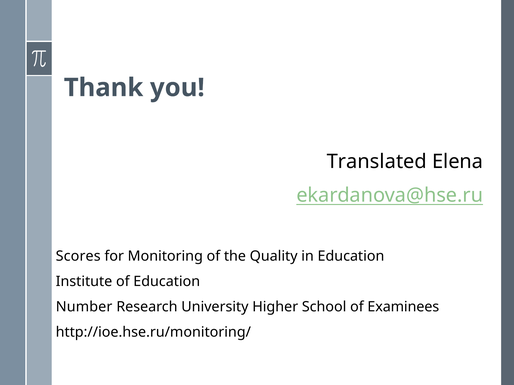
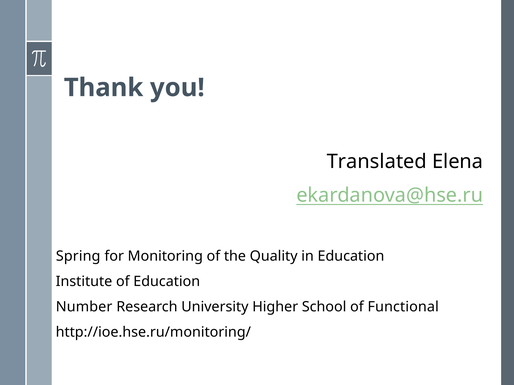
Scores: Scores -> Spring (78, 256)
Examinees: Examinees -> Functional (403, 307)
